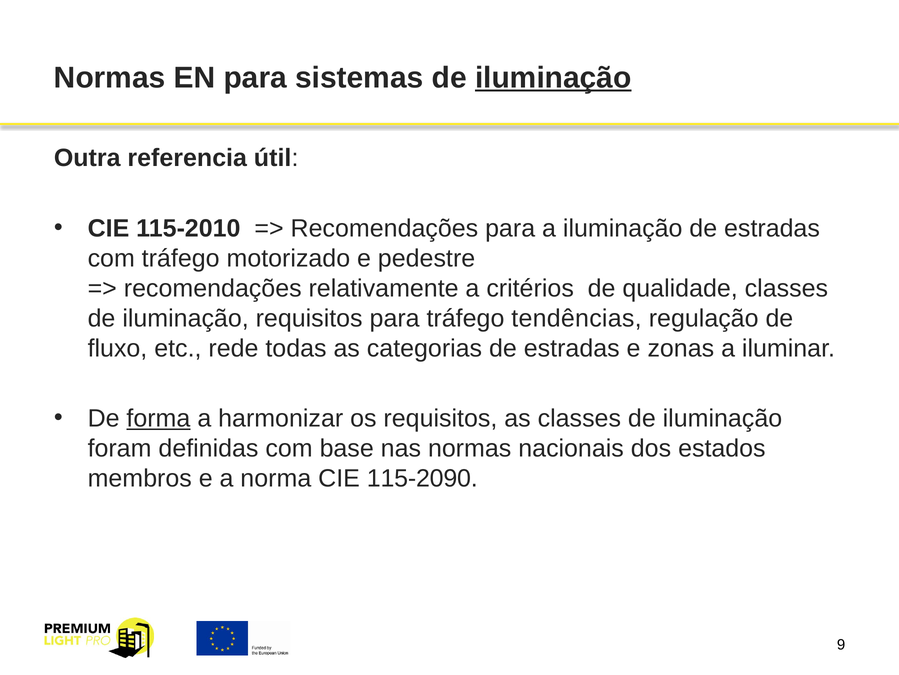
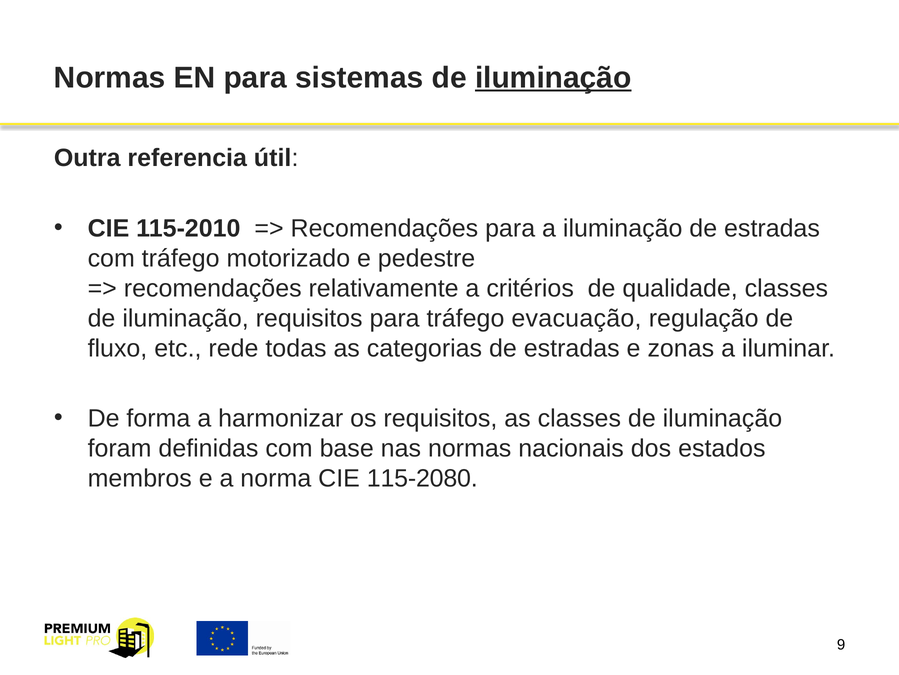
tendências: tendências -> evacuação (576, 318)
forma underline: present -> none (158, 418)
115-2090: 115-2090 -> 115-2080 (422, 478)
